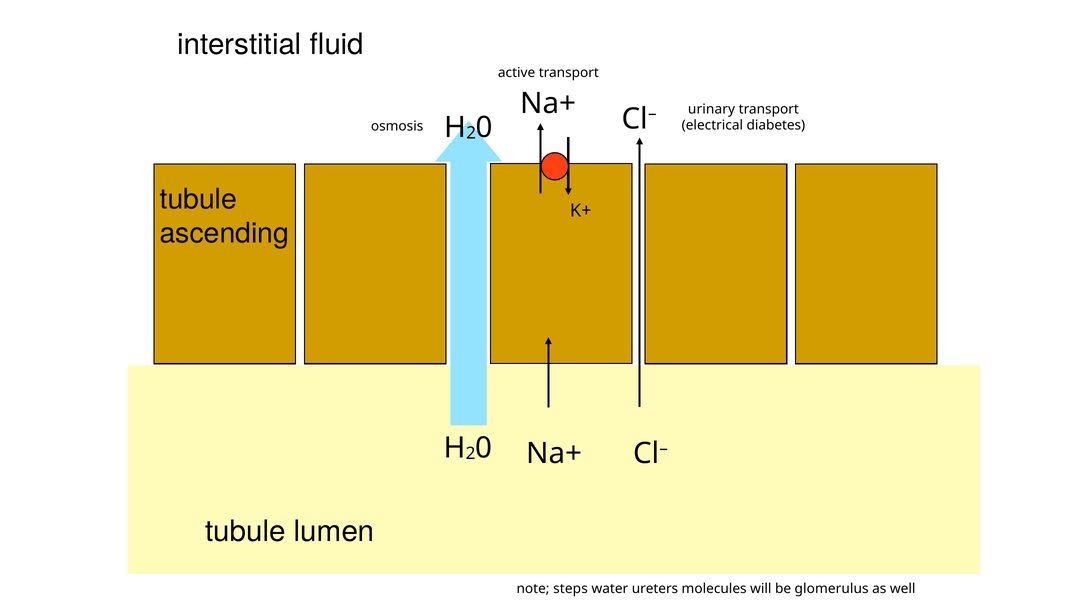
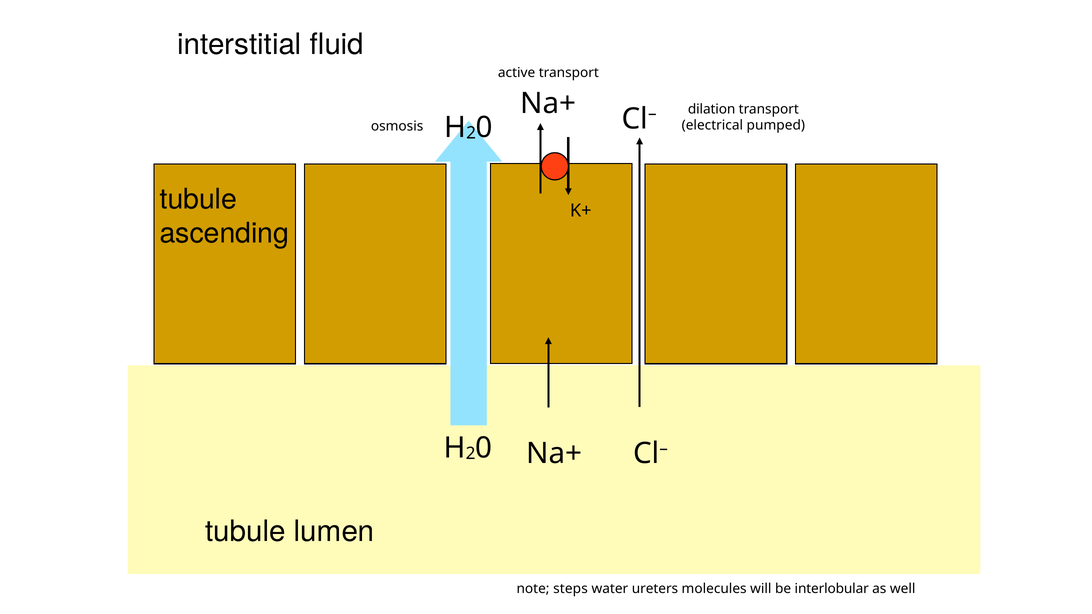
urinary: urinary -> dilation (712, 109)
diabetes: diabetes -> pumped (776, 126)
glomerulus: glomerulus -> interlobular (832, 589)
